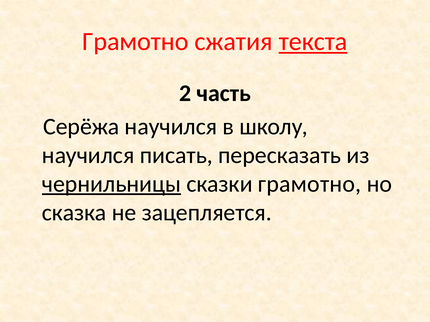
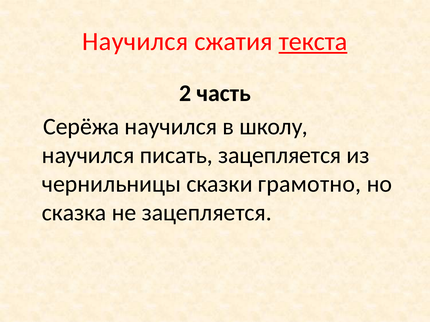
Грамотно: Грамотно -> Научился (135, 42)
писать пересказать: пересказать -> зацепляется (280, 156)
чернильницы underline: present -> none (111, 184)
